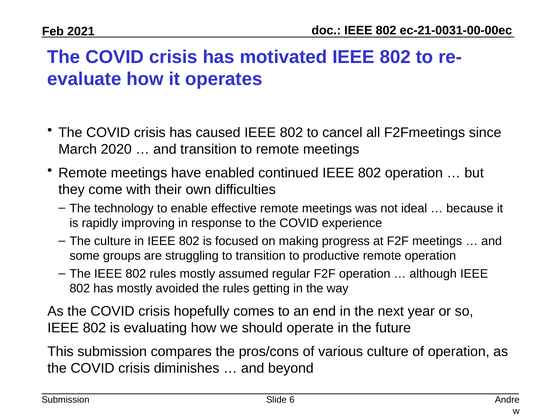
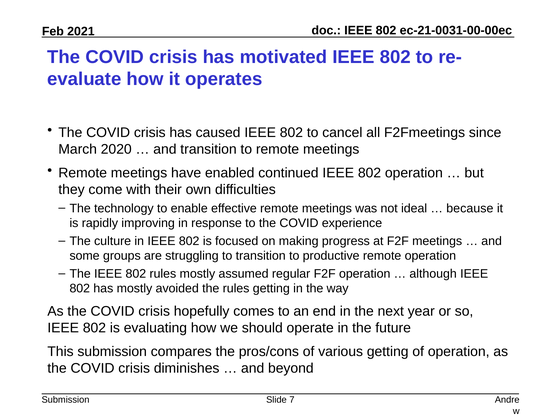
various culture: culture -> getting (388, 352)
6: 6 -> 7 (292, 400)
